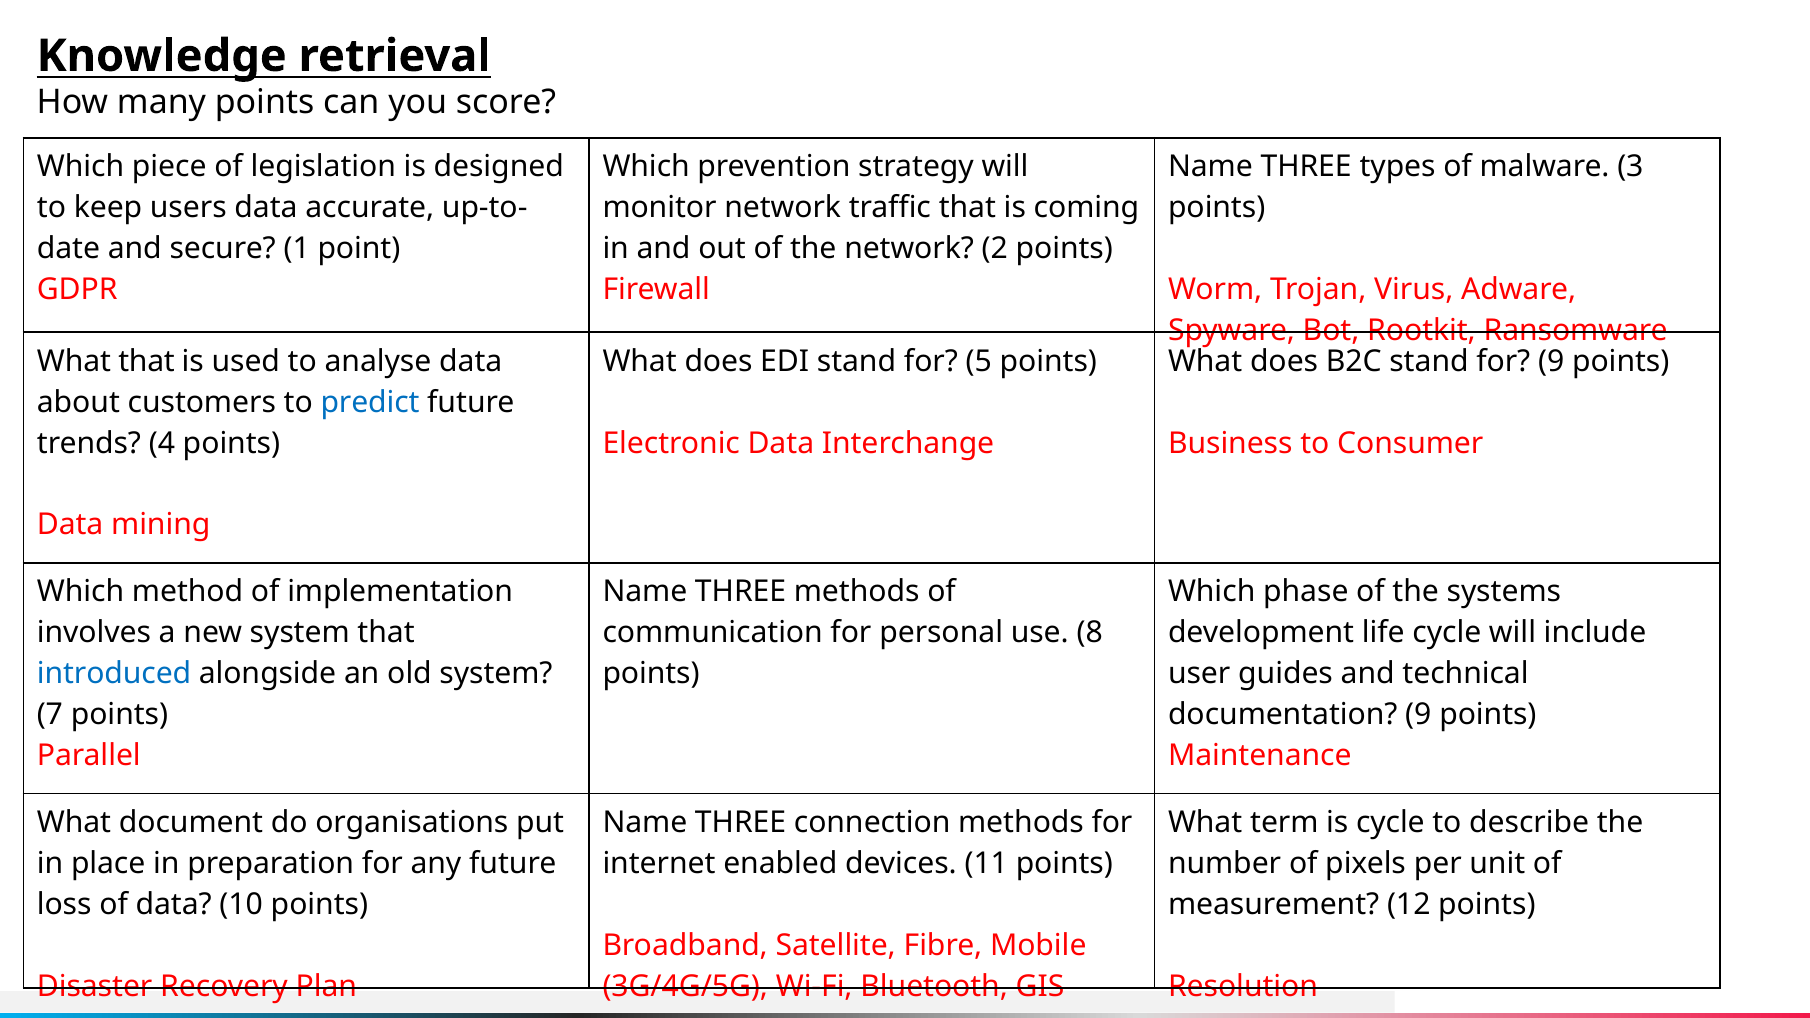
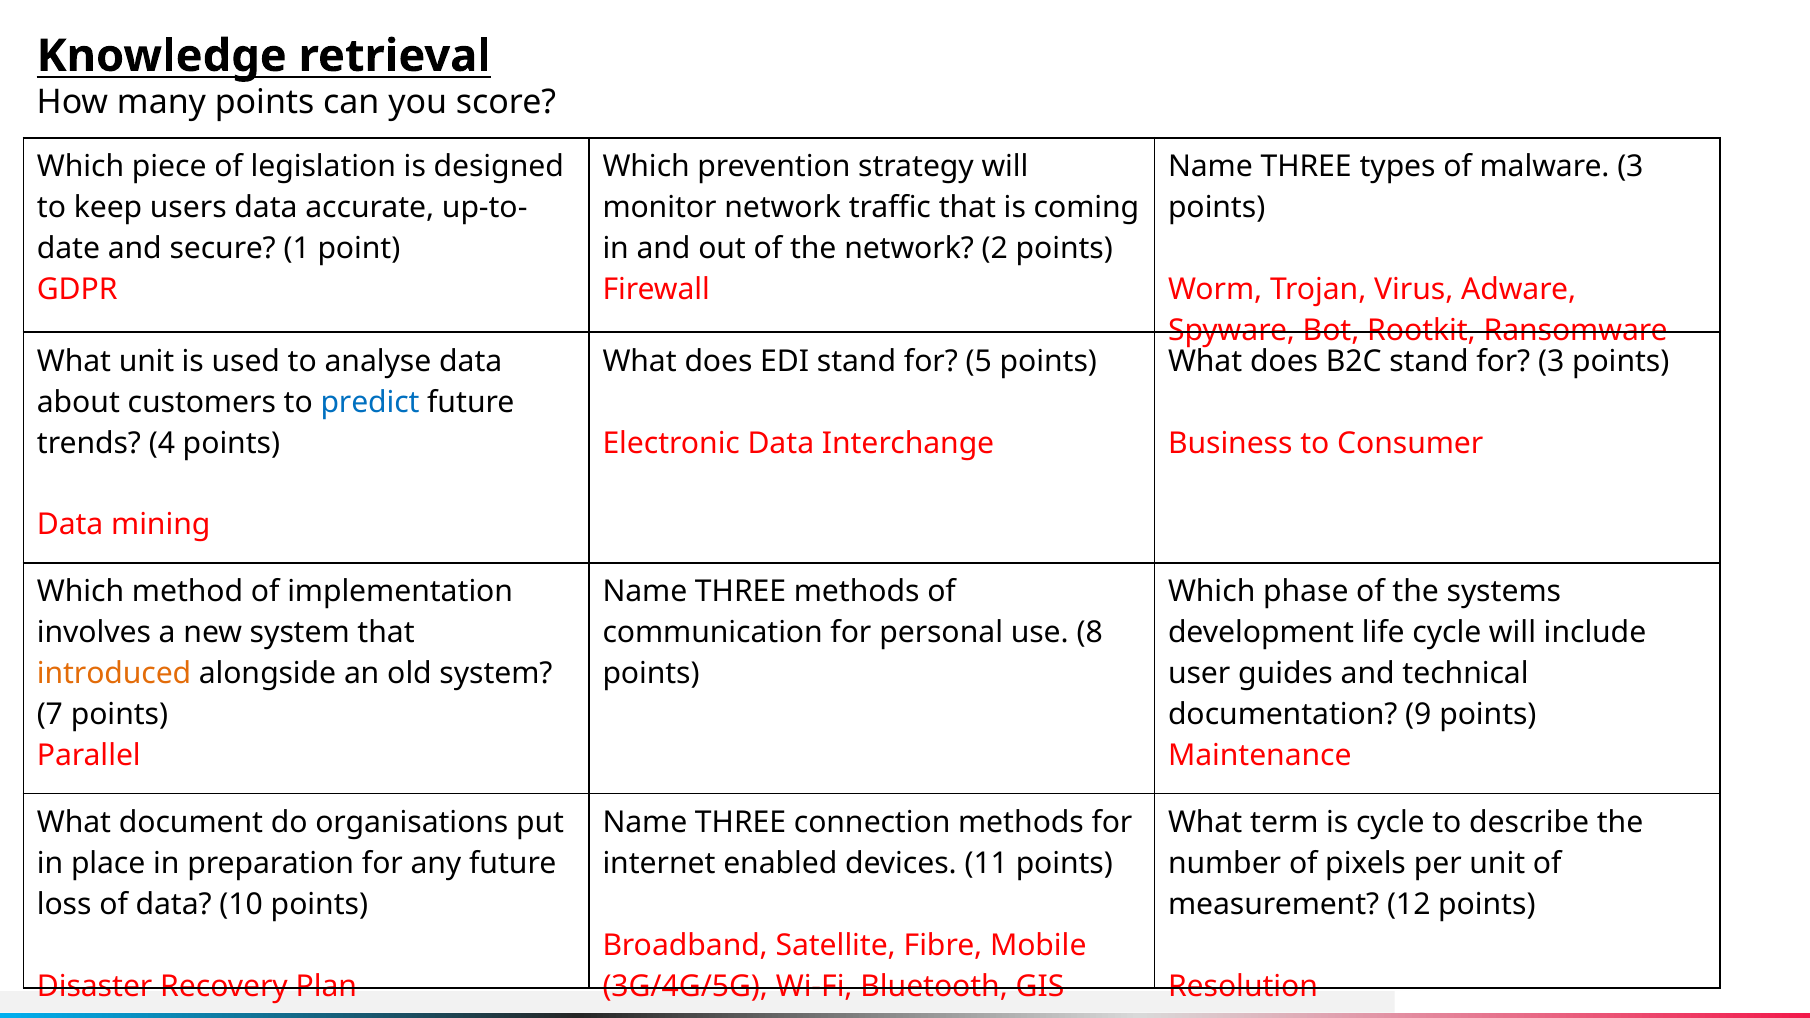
What that: that -> unit (147, 361)
for 9: 9 -> 3 (1551, 361)
introduced colour: blue -> orange (114, 674)
